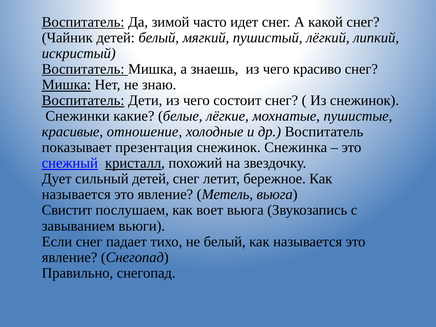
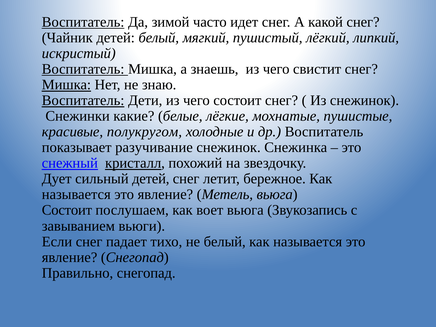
красиво: красиво -> свистит (317, 69)
отношение: отношение -> полукругом (144, 132)
презентация: презентация -> разучивание (154, 147)
Свистит: Свистит -> Состоит (67, 210)
